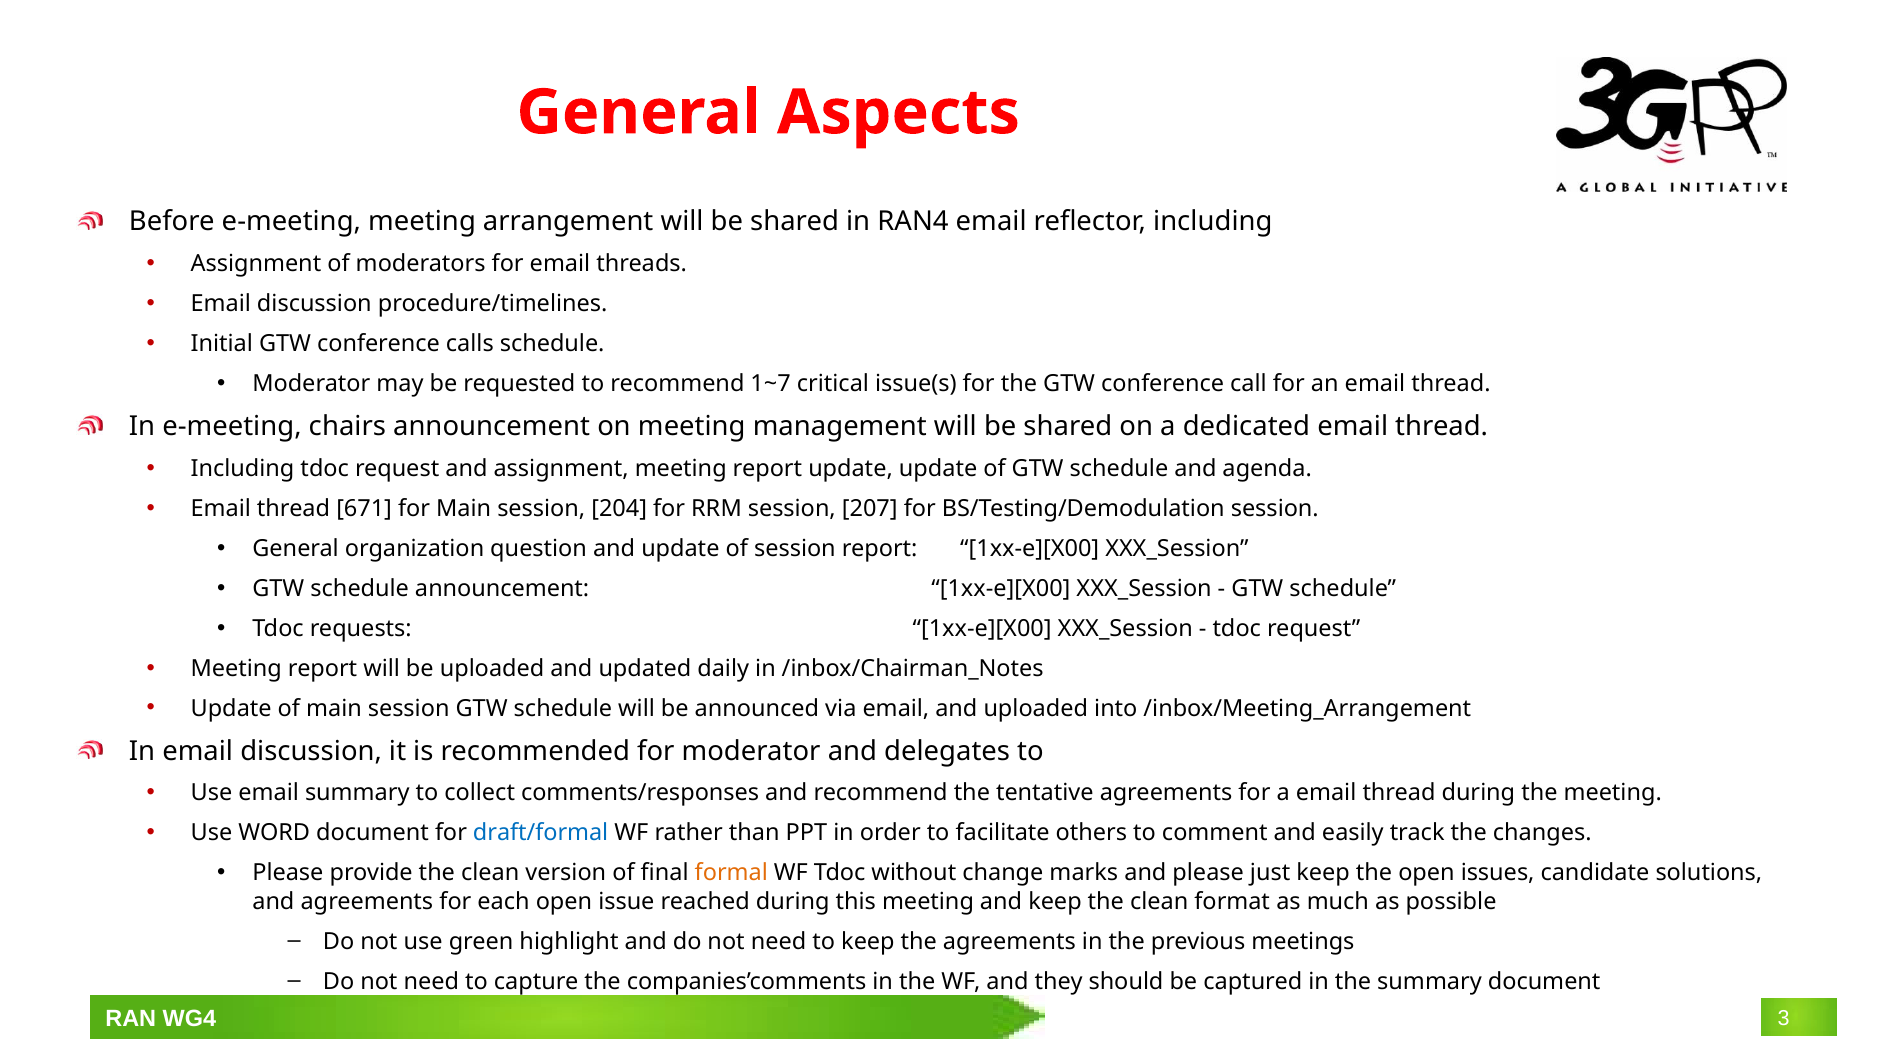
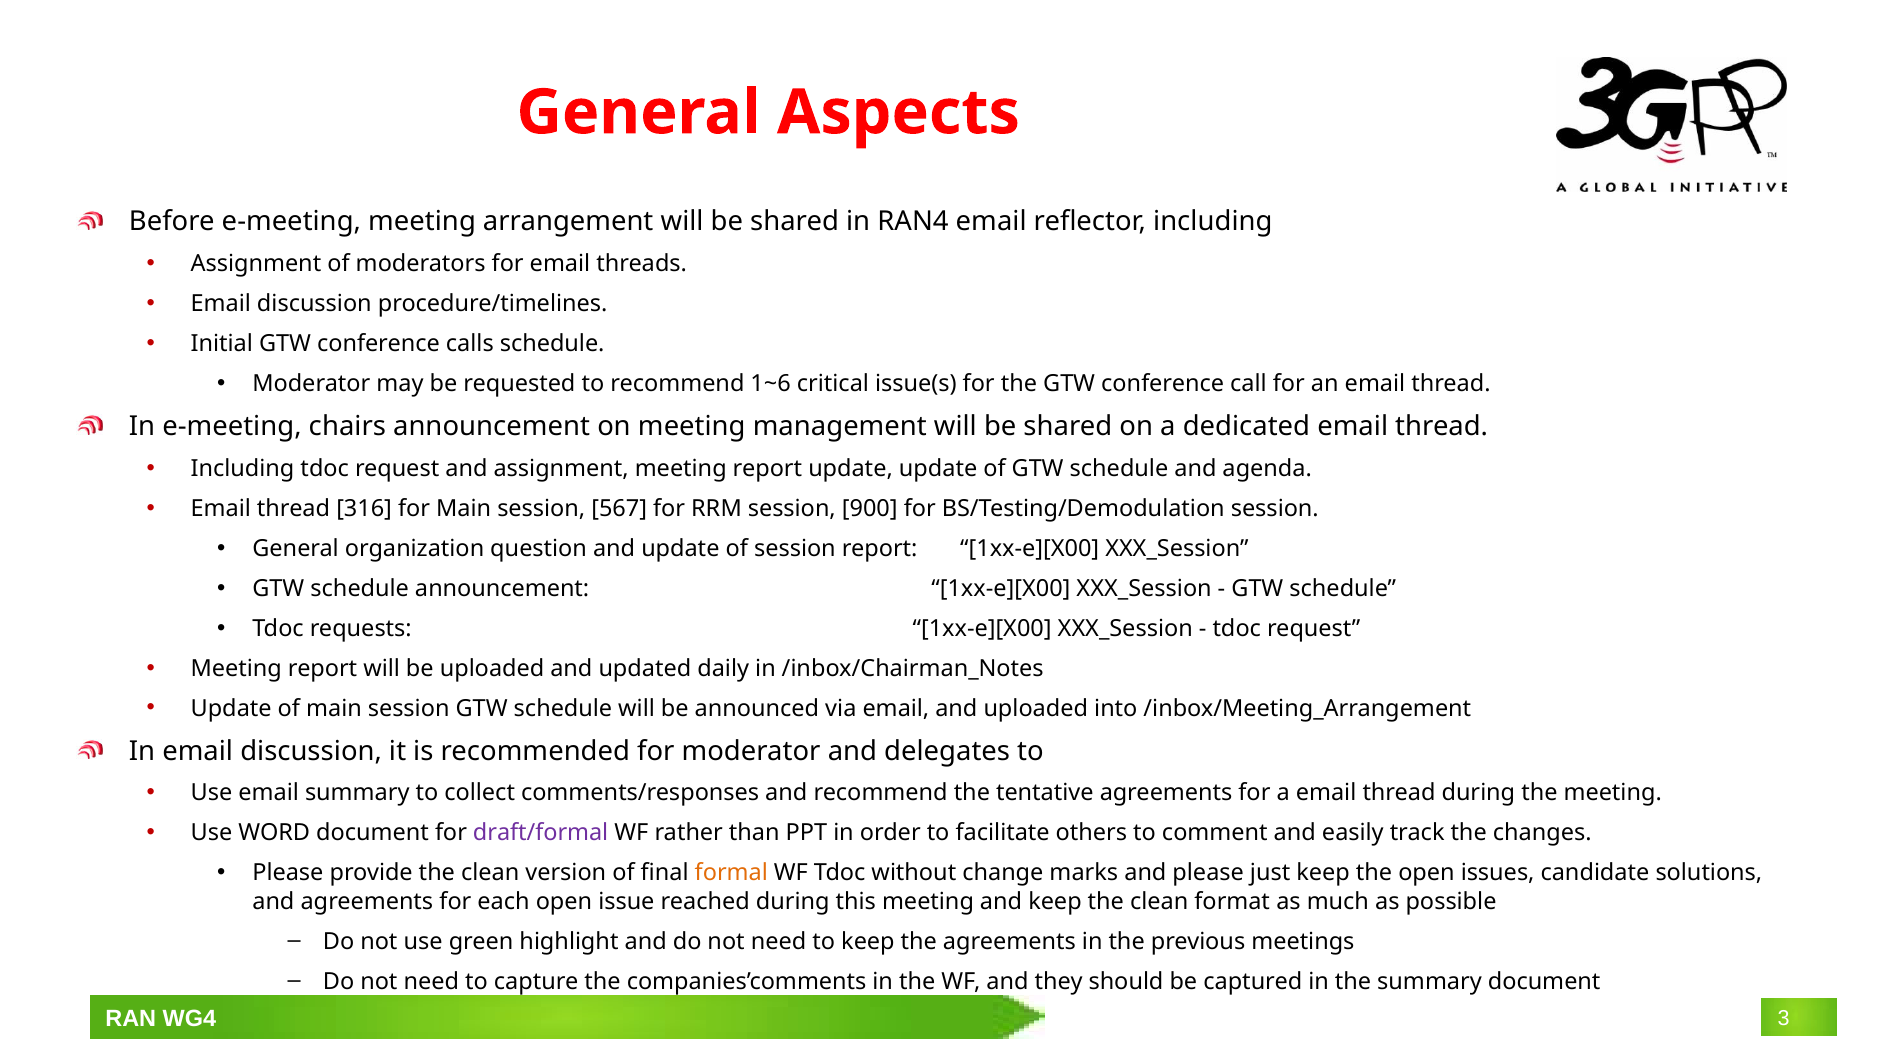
1~7: 1~7 -> 1~6 (771, 384)
671: 671 -> 316 (364, 509)
204: 204 -> 567 (619, 509)
207: 207 -> 900 (870, 509)
draft/formal colour: blue -> purple (541, 833)
